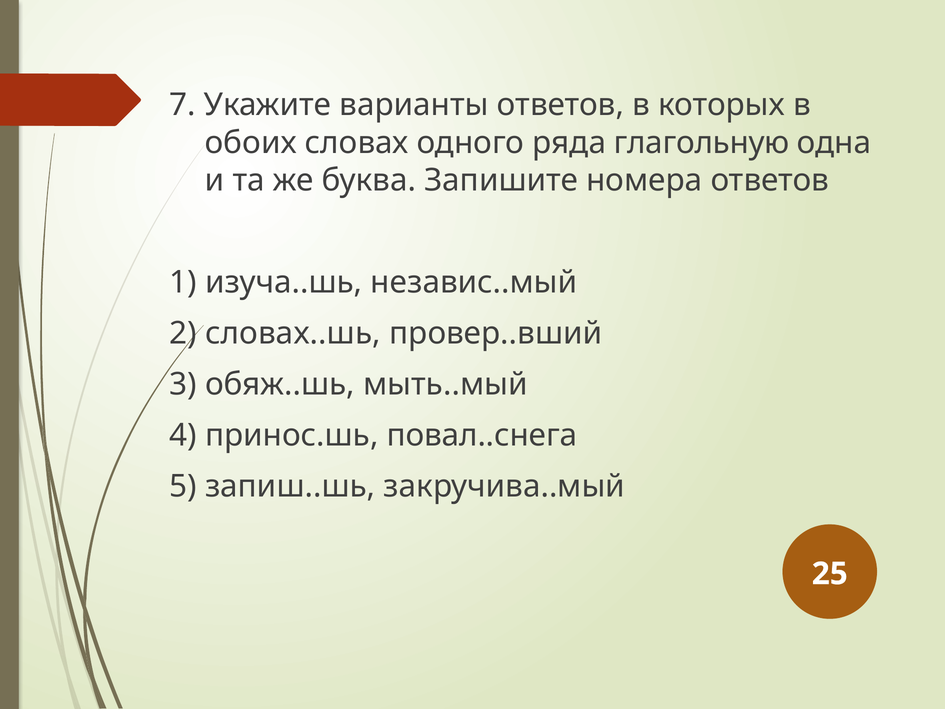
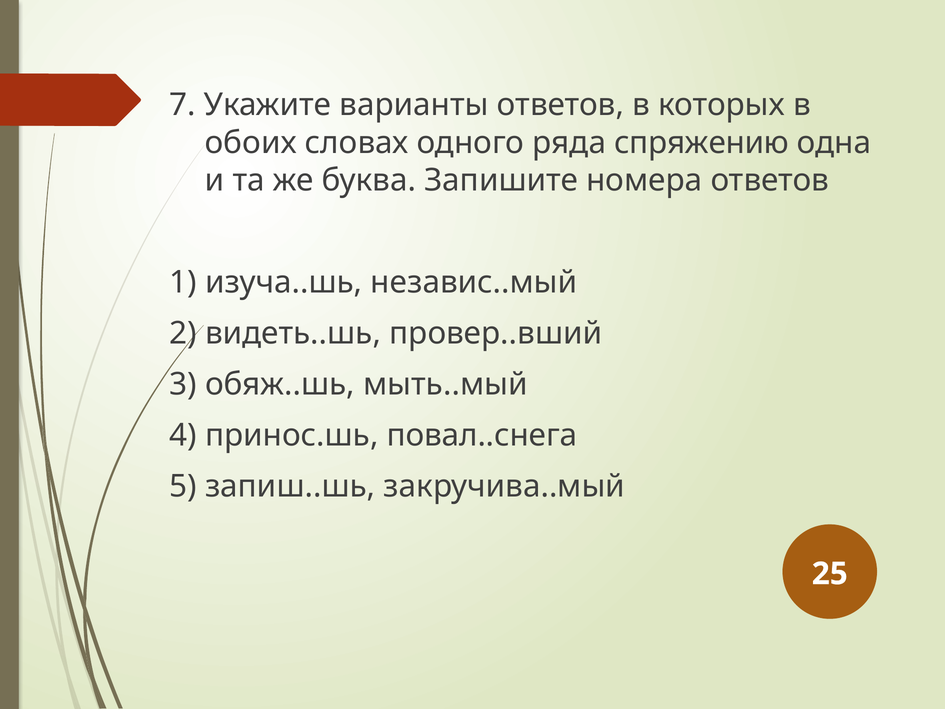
глагольную: глагольную -> спряжению (702, 143)
словах..шь: словах..шь -> видеть..шь (293, 333)
